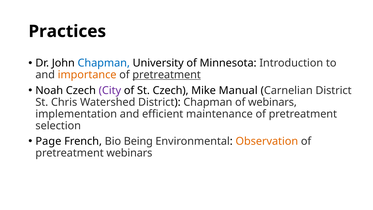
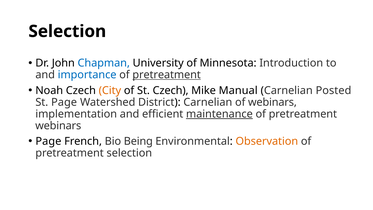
Practices: Practices -> Selection (67, 31)
importance colour: orange -> blue (87, 75)
City colour: purple -> orange (110, 90)
Carnelian District: District -> Posted (333, 90)
St Chris: Chris -> Page (64, 102)
District Chapman: Chapman -> Carnelian (208, 102)
maintenance underline: none -> present (219, 114)
selection: selection -> webinars (58, 126)
pretreatment webinars: webinars -> selection (129, 153)
